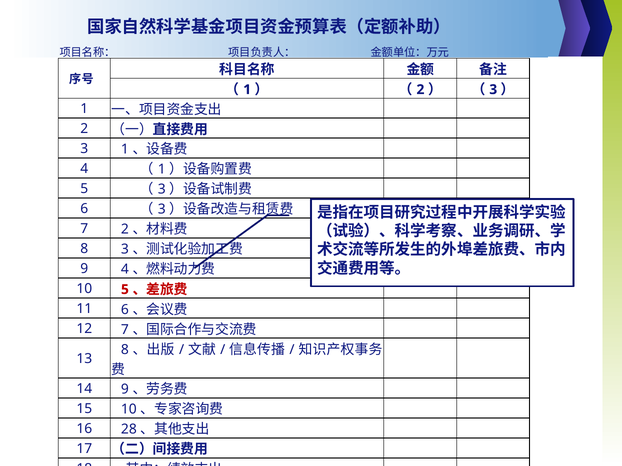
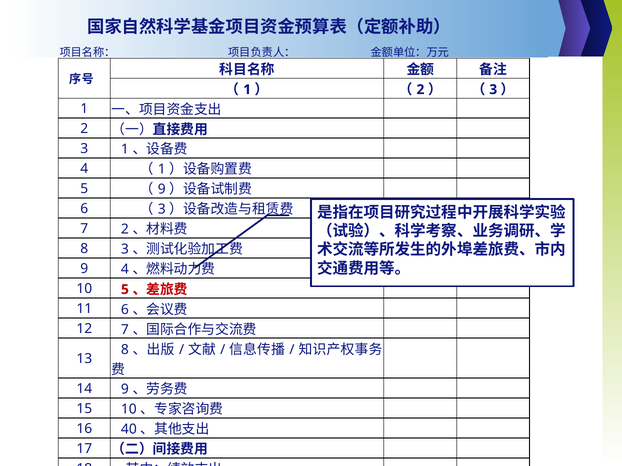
3: 3 -> 9 (162, 190)
28: 28 -> 40 (129, 430)
